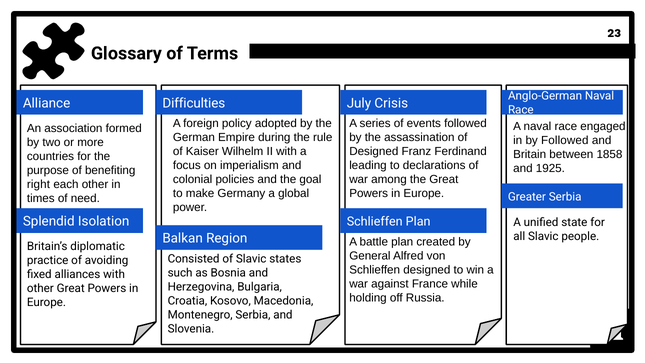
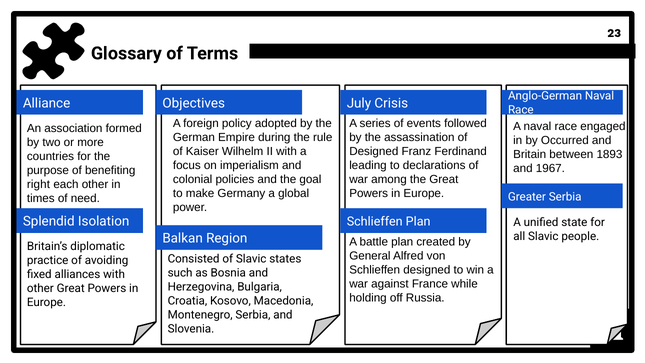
Difficulties: Difficulties -> Objectives (194, 103)
by Followed: Followed -> Occurred (565, 140)
1858: 1858 -> 1893 (609, 154)
1925: 1925 -> 1967 (550, 168)
